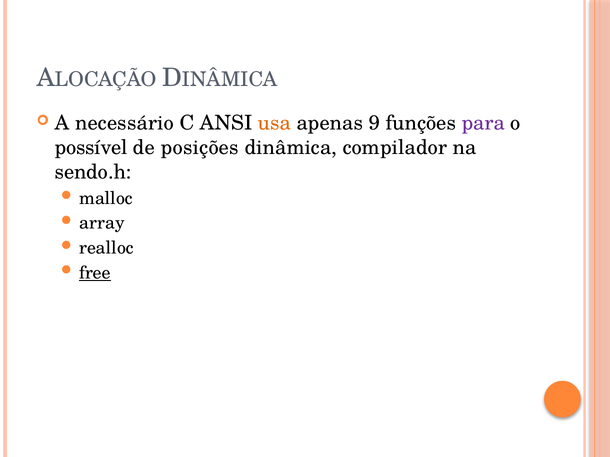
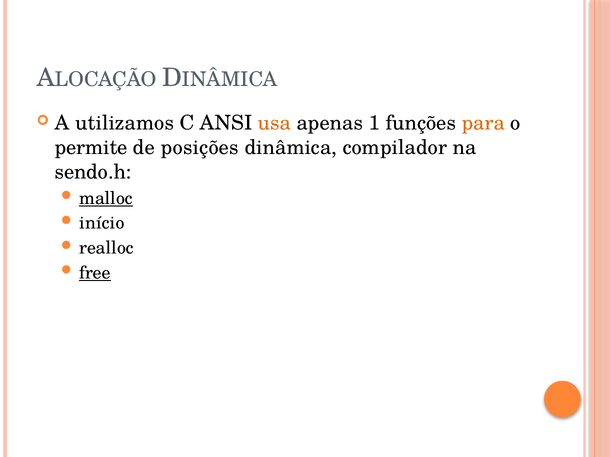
necessário: necessário -> utilizamos (125, 123)
9: 9 -> 1 (374, 123)
para colour: purple -> orange (483, 123)
possível: possível -> permite (91, 148)
malloc underline: none -> present (106, 198)
array: array -> início (102, 223)
